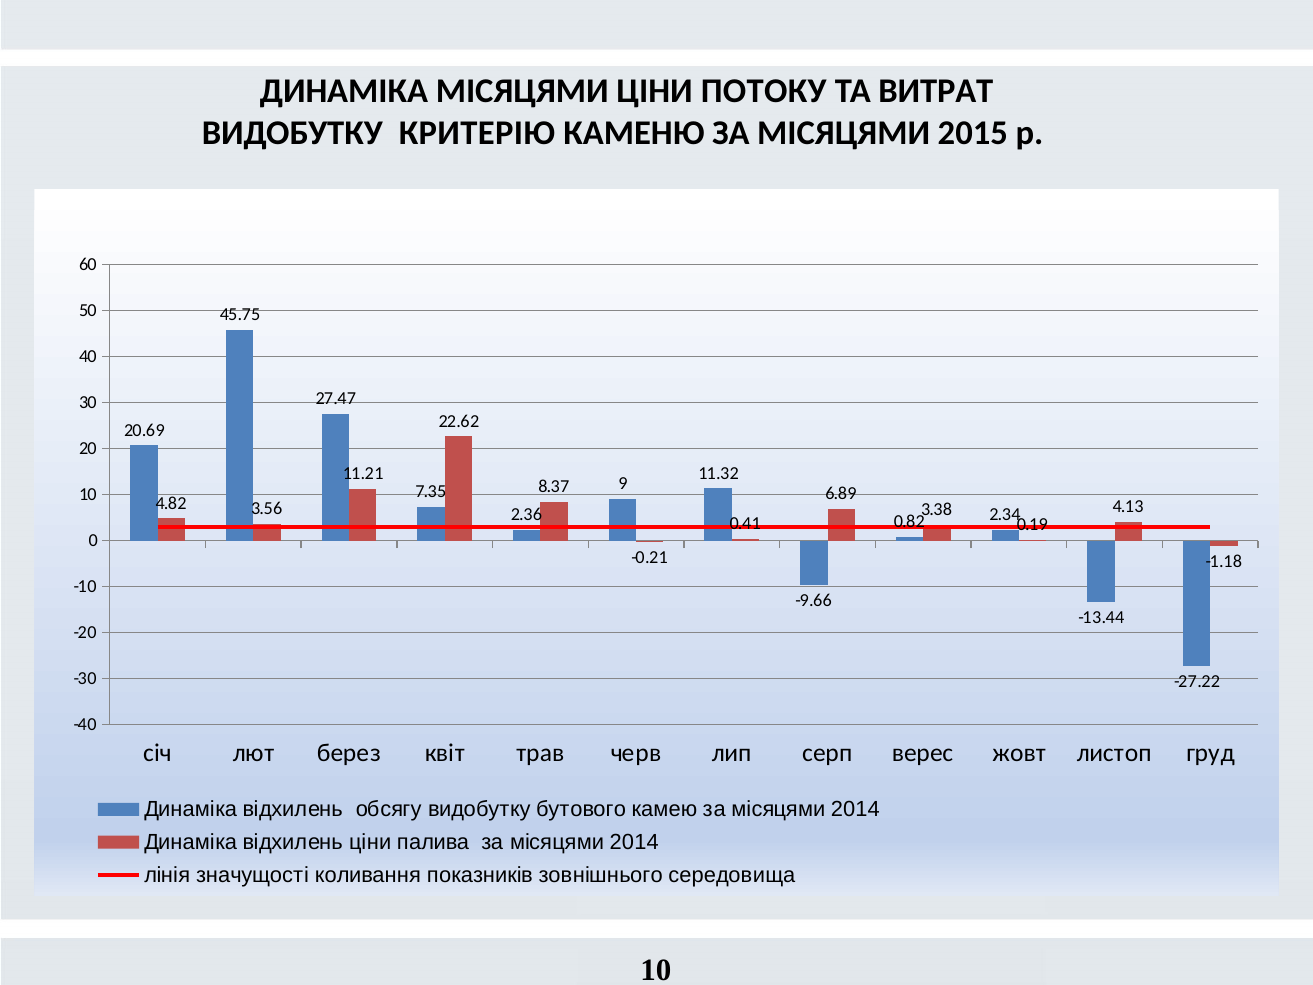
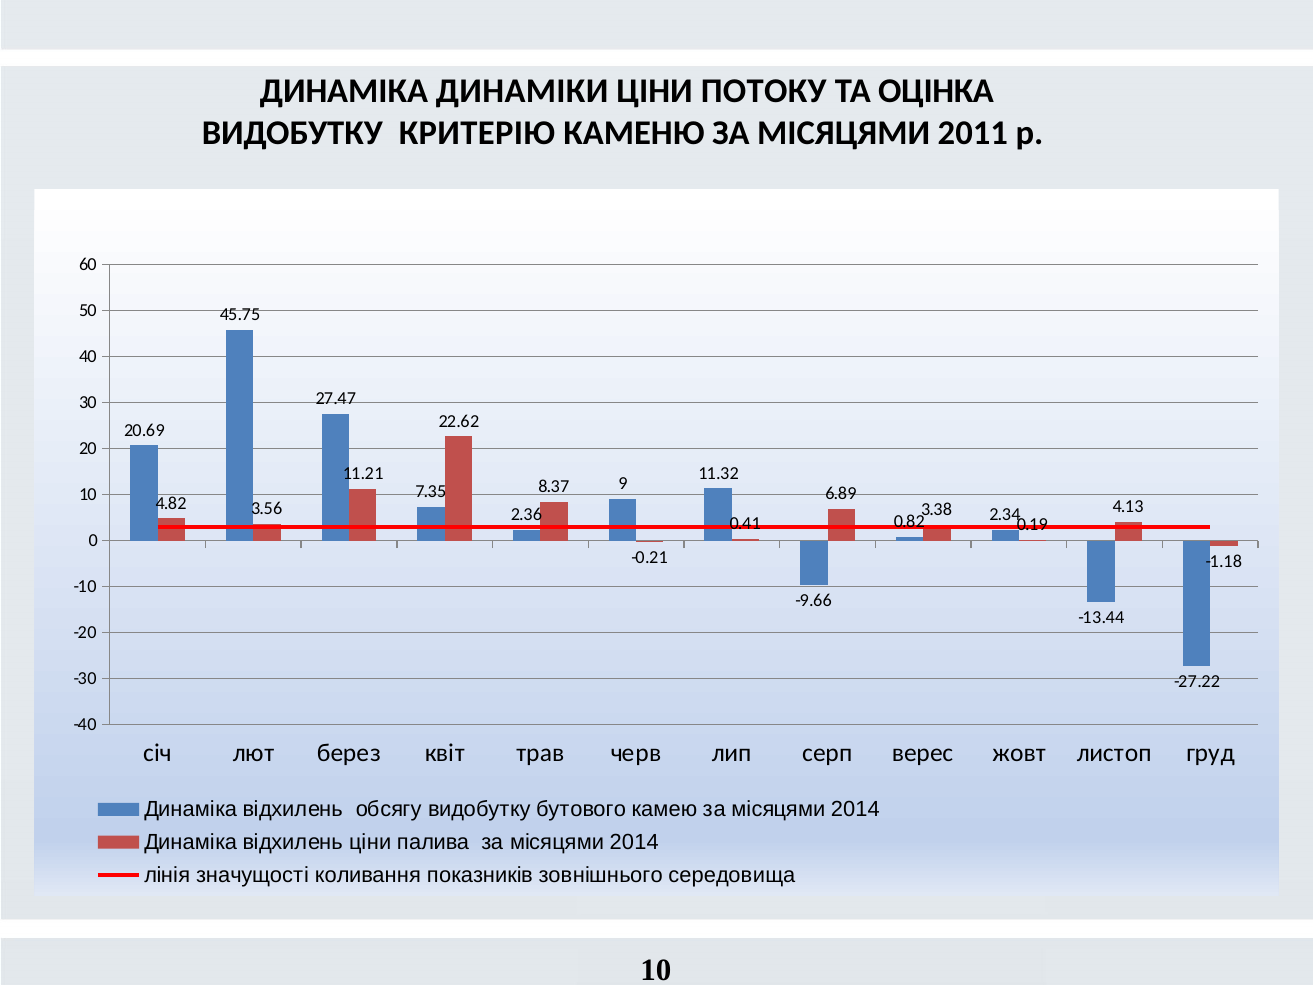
ДИНАМІКА МІСЯЦЯМИ: МІСЯЦЯМИ -> ДИНАМІКИ (522, 91)
ВИТРАТ: ВИТРАТ -> ОЦІНКА (936, 91)
2015: 2015 -> 2011 (973, 133)
